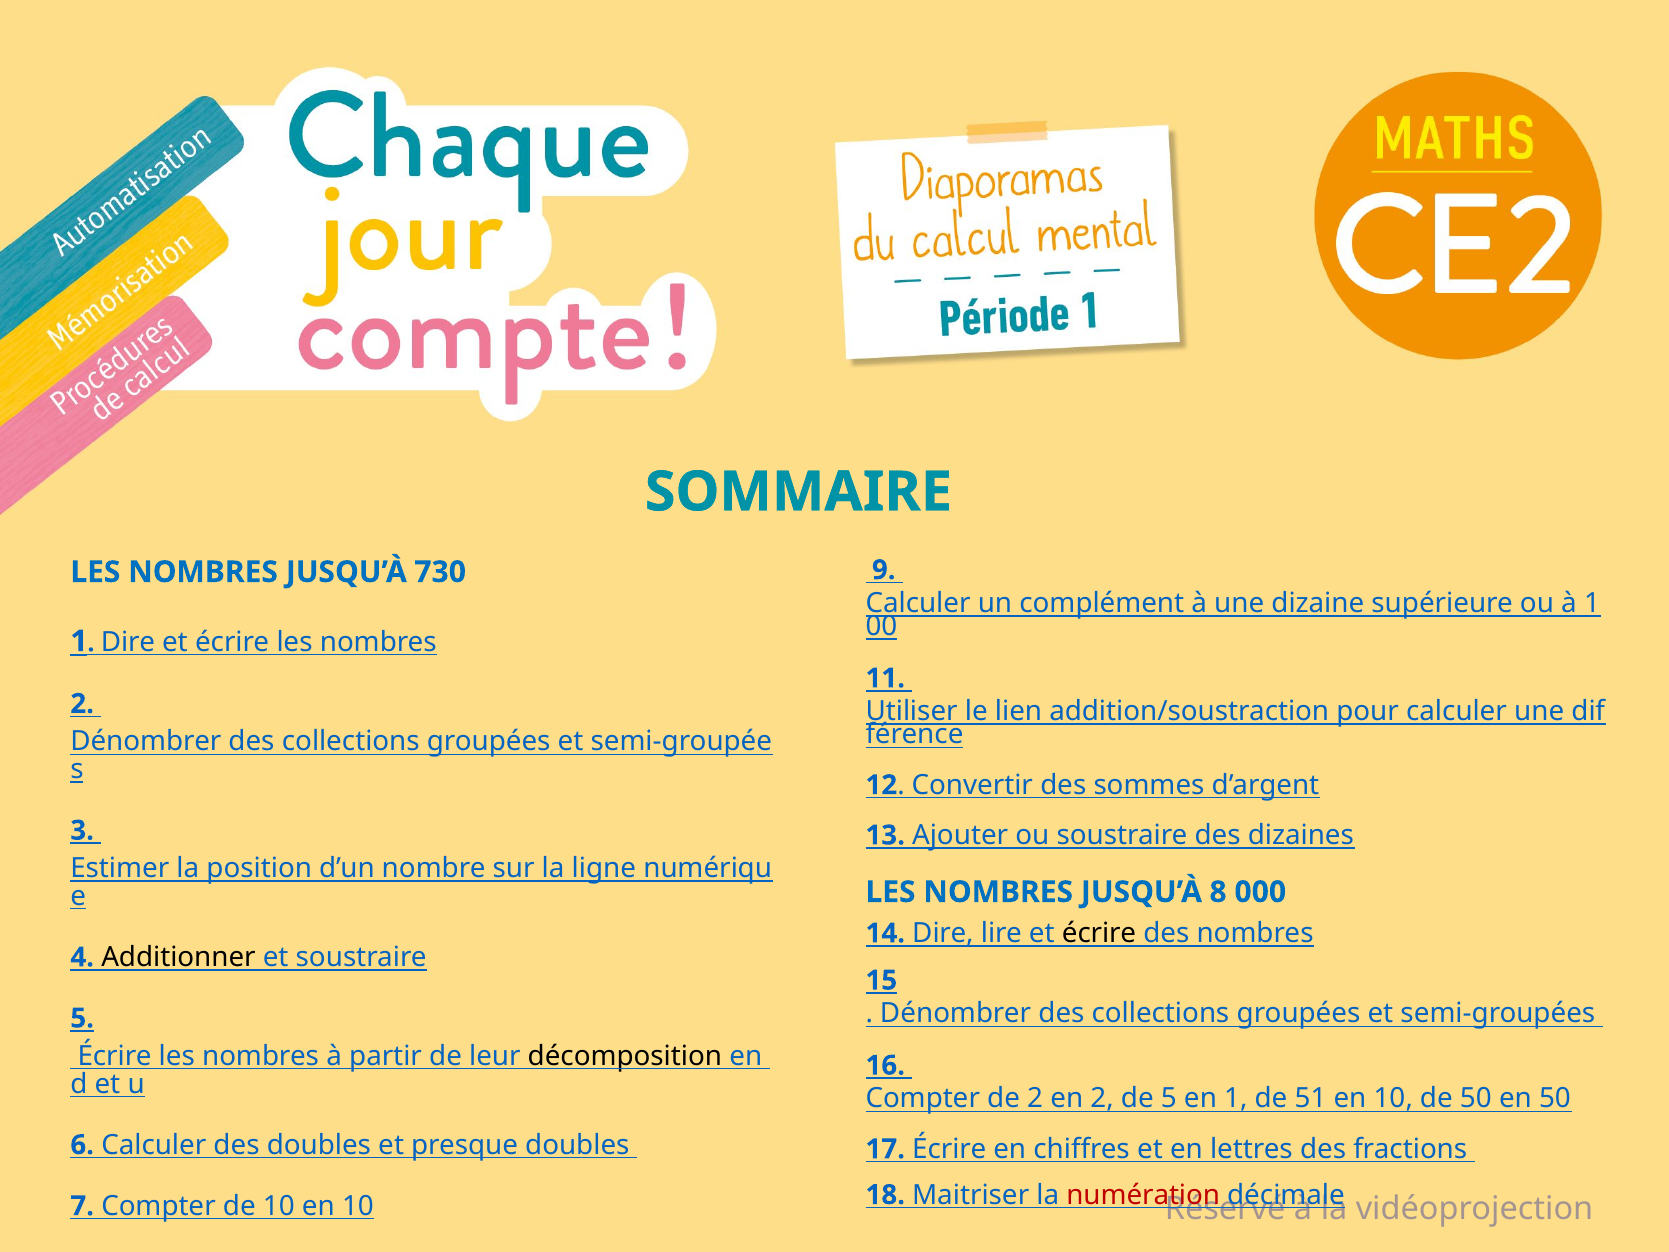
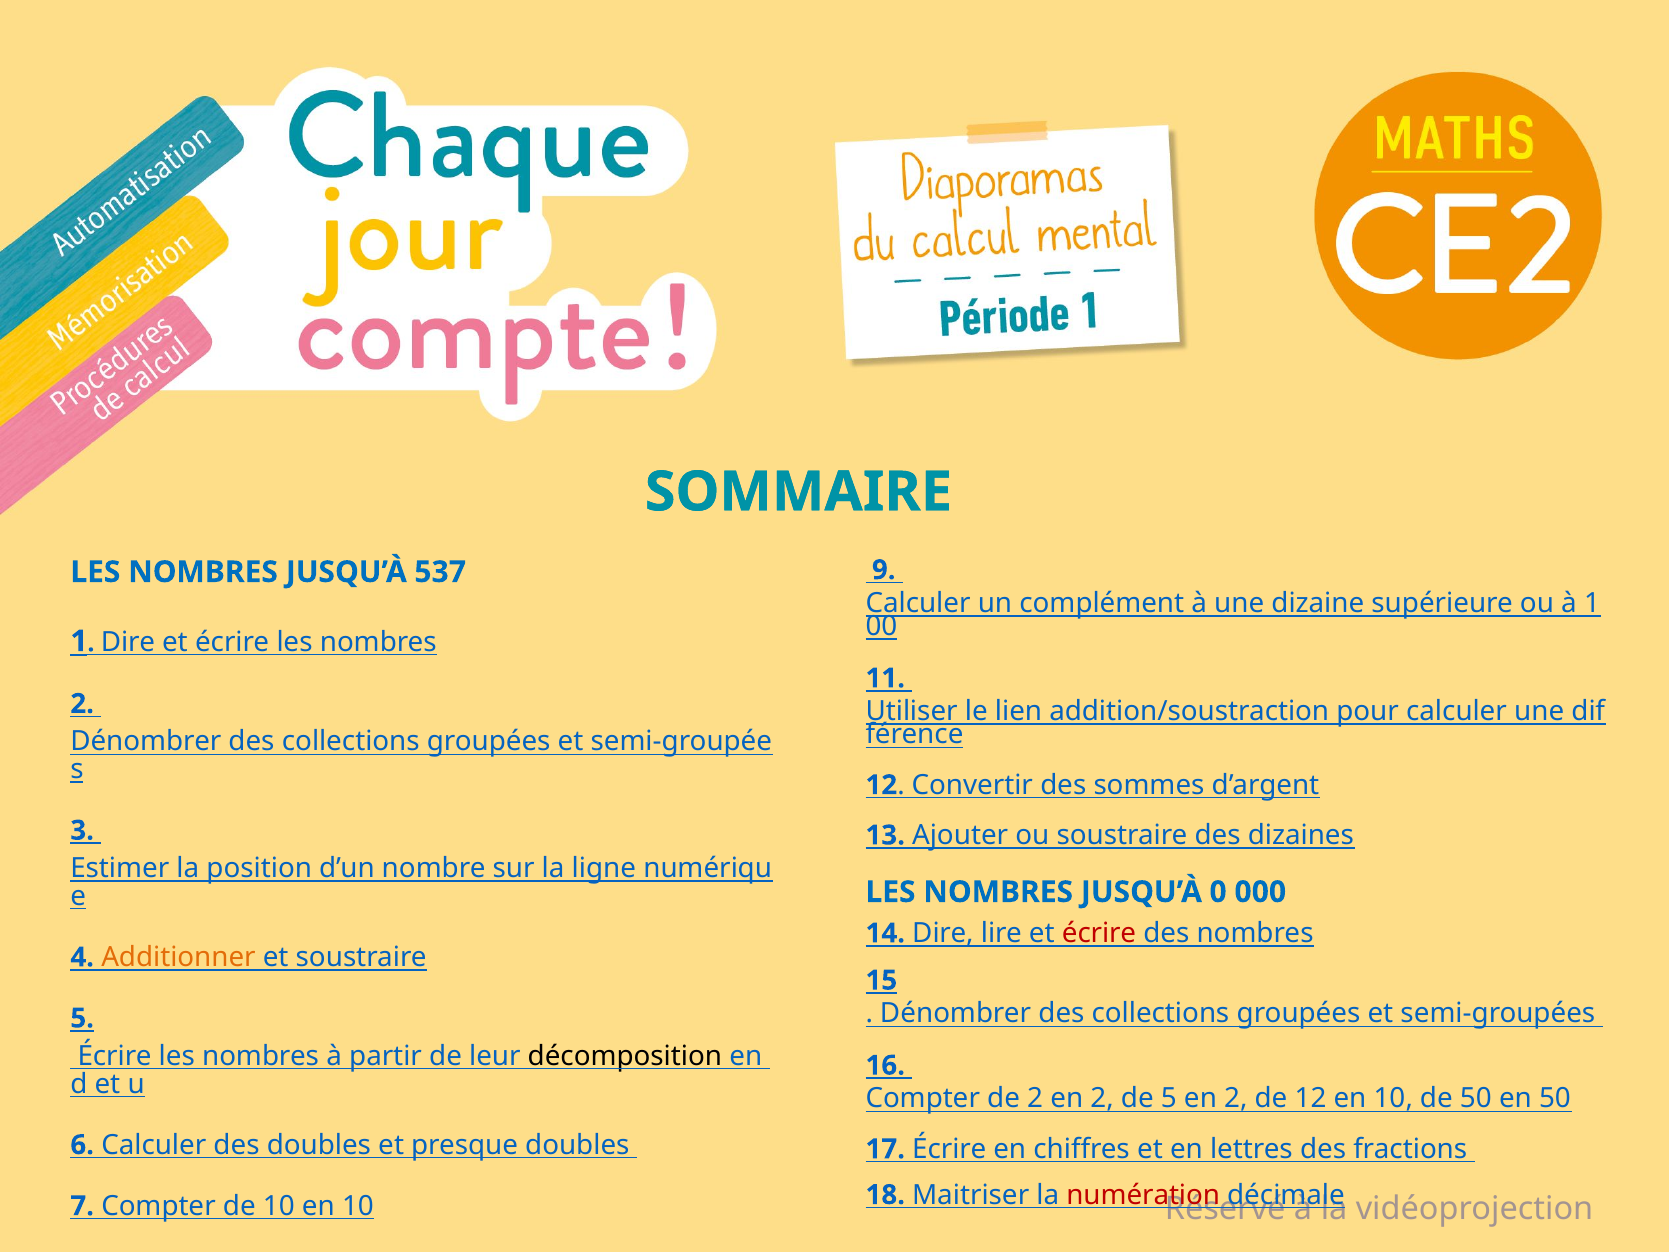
730: 730 -> 537 (440, 572)
JUSQU’À 8: 8 -> 0 (1218, 892)
écrire colour: black -> red (1099, 933)
Additionner colour: black -> orange (178, 957)
5 en 1: 1 -> 2 (1236, 1098)
de 51: 51 -> 12 (1311, 1098)
